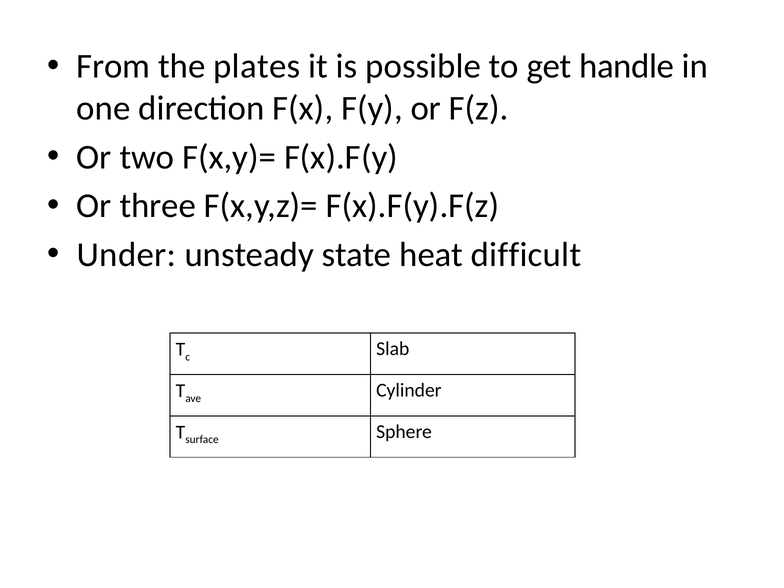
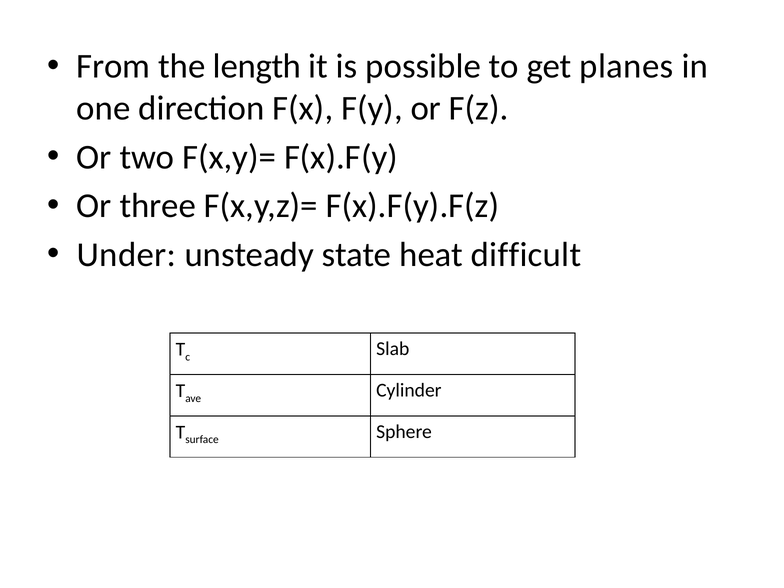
plates: plates -> length (257, 66)
handle: handle -> planes (626, 66)
